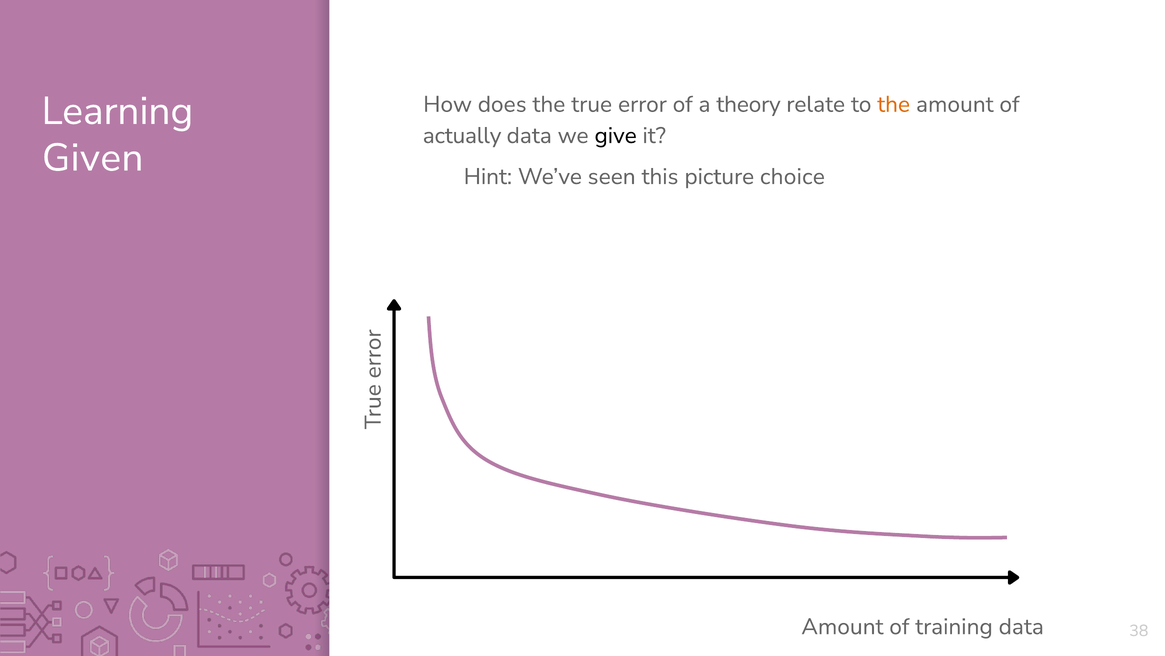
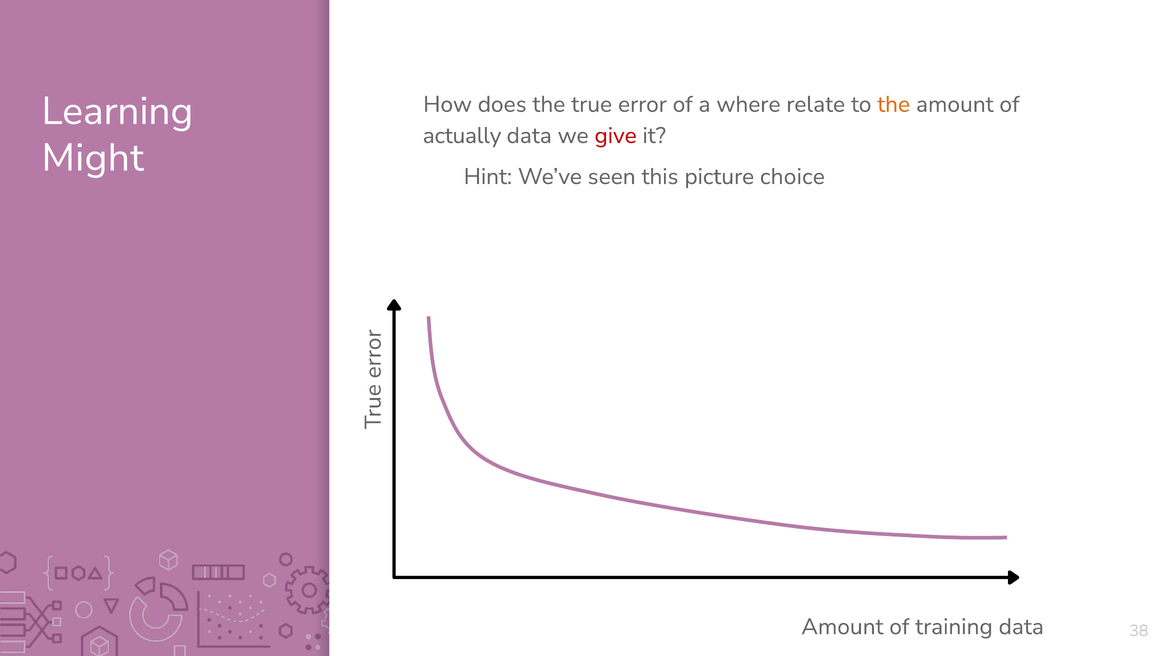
theory: theory -> where (748, 104)
give colour: black -> red (616, 135)
Given: Given -> Might (93, 158)
